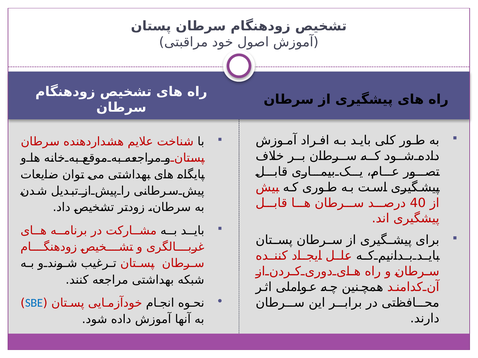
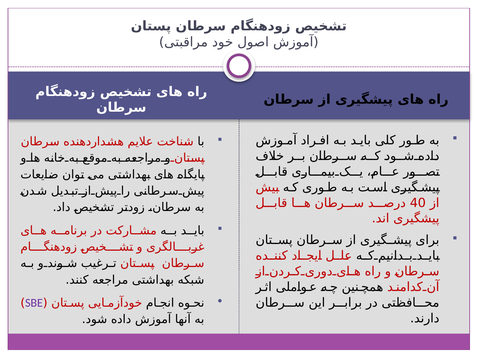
SBE colour: blue -> purple (34, 303)
